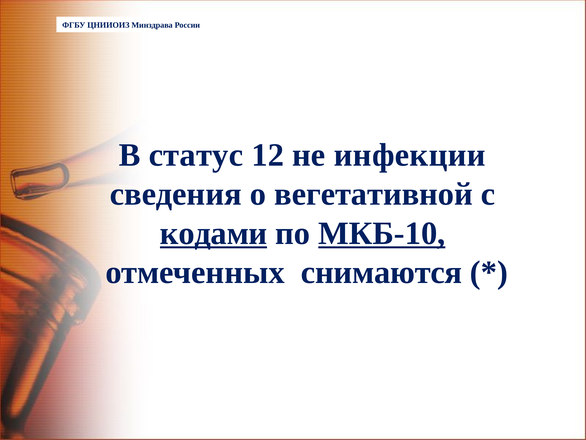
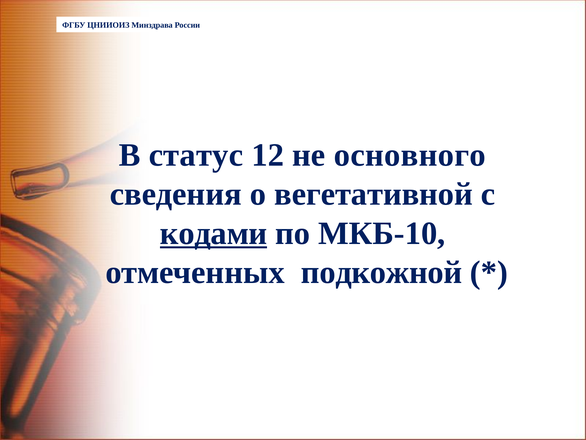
инфекции: инфекции -> основного (410, 155)
МКБ-10 underline: present -> none (382, 233)
снимаются: снимаются -> подкожной (382, 272)
